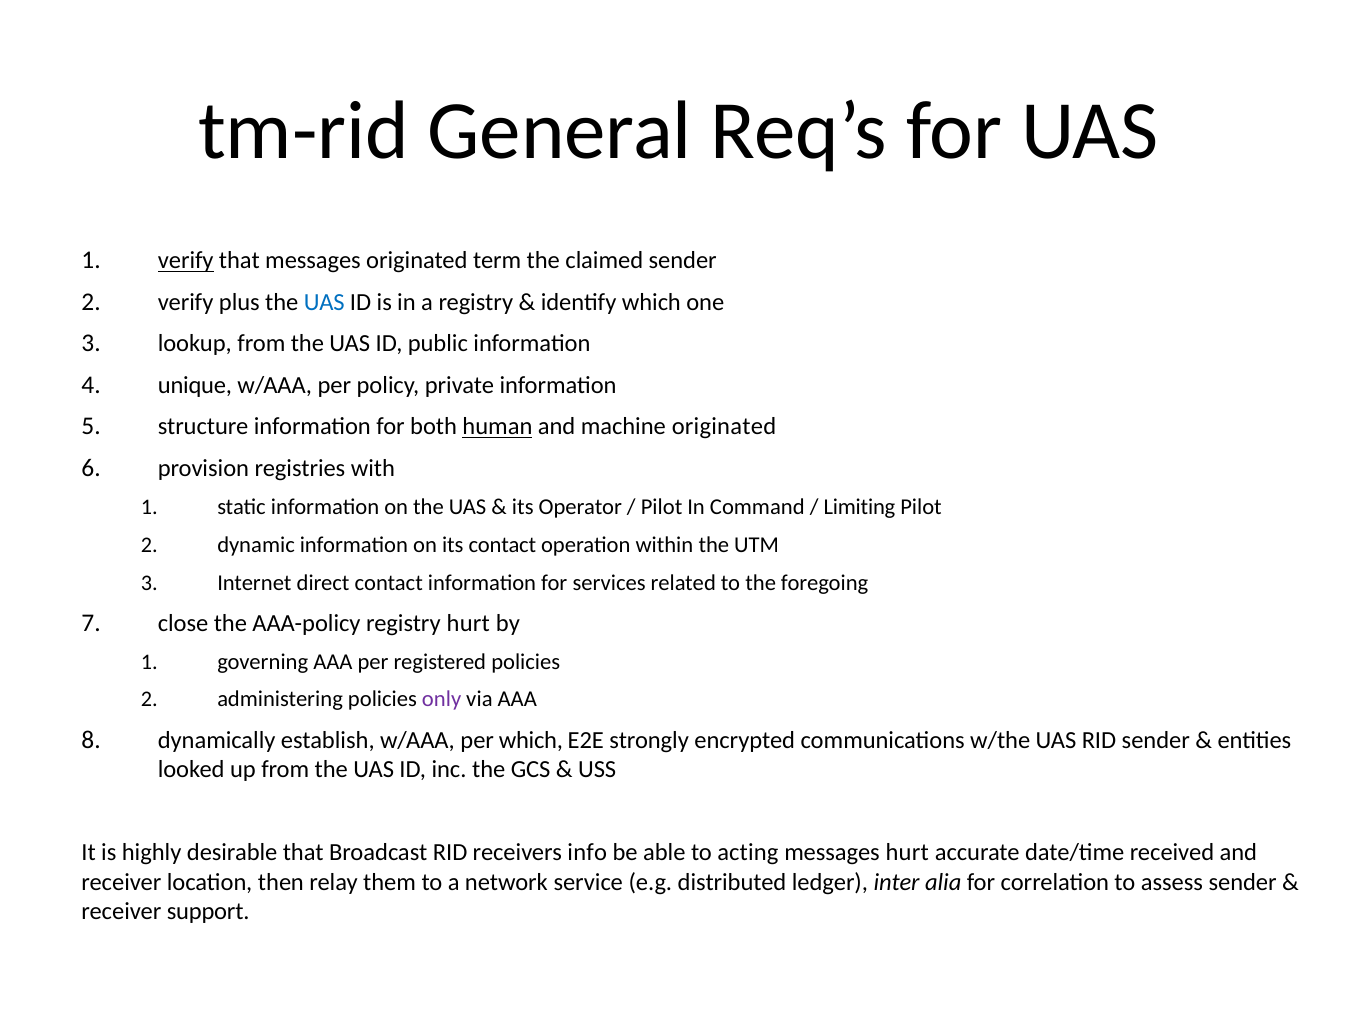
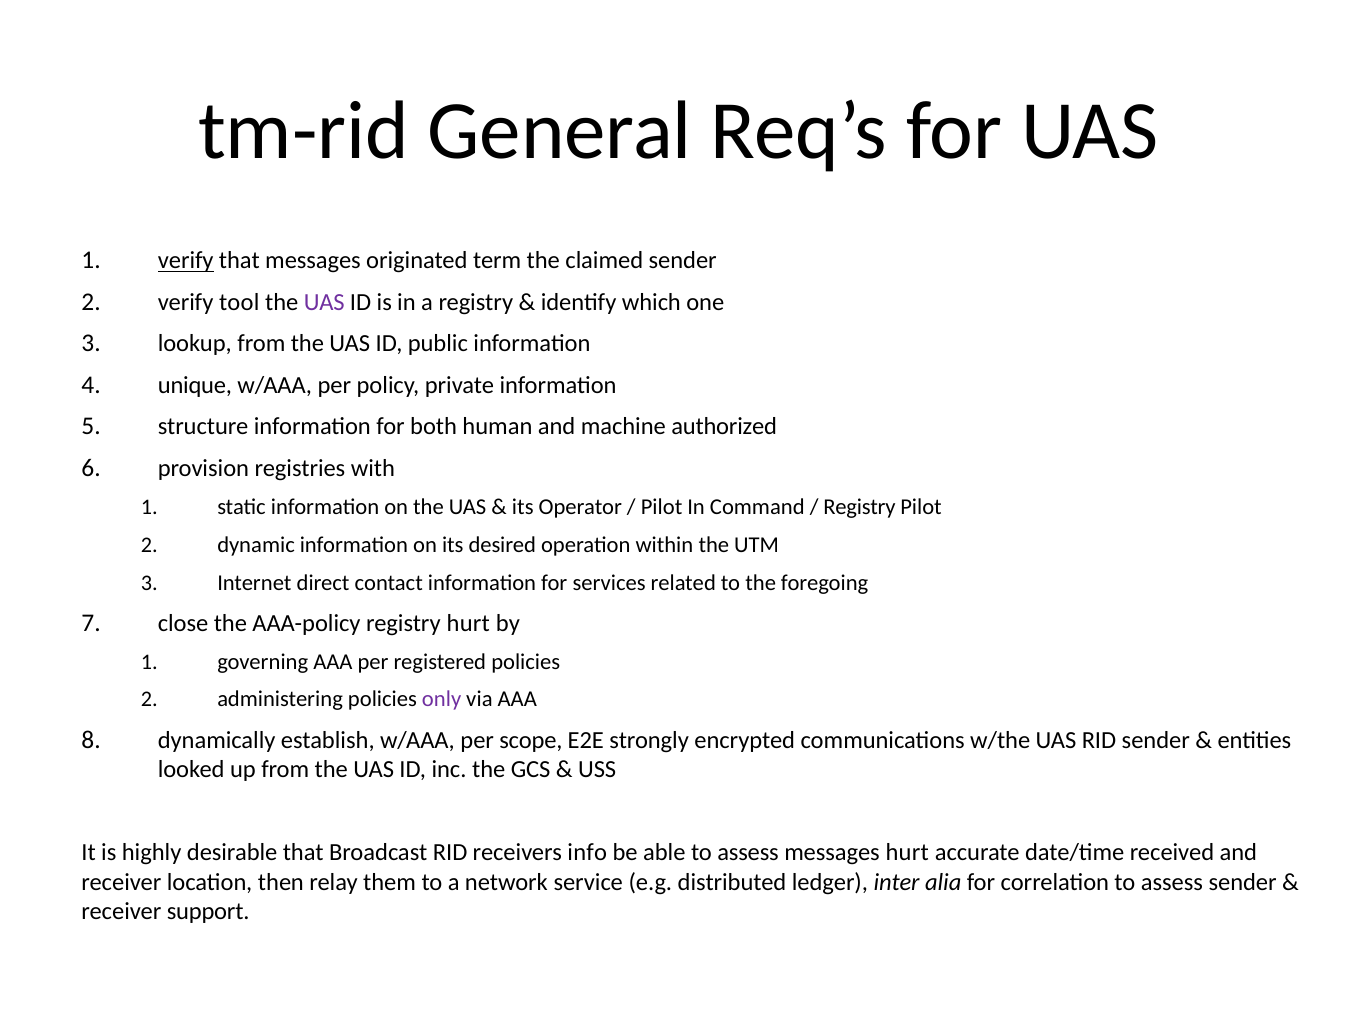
plus: plus -> tool (239, 302)
UAS colour: blue -> purple (324, 302)
human underline: present -> none (497, 427)
machine originated: originated -> authorized (724, 427)
Limiting: Limiting -> Registry (859, 507)
its contact: contact -> desired (502, 545)
per which: which -> scope (531, 740)
able to acting: acting -> assess (748, 853)
